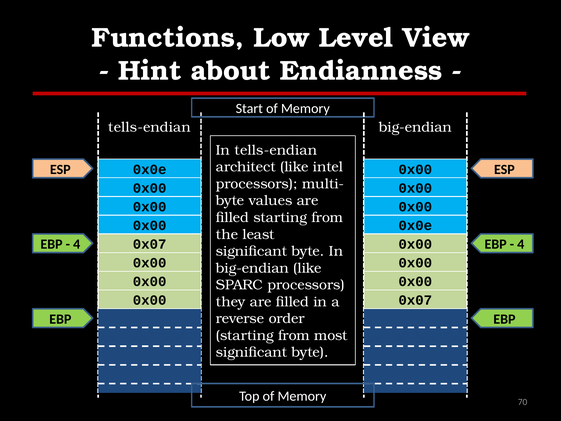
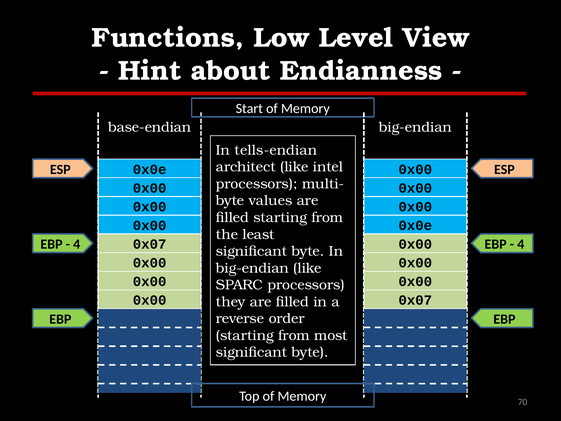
tells-endian: tells-endian -> base-endian (150, 127)
